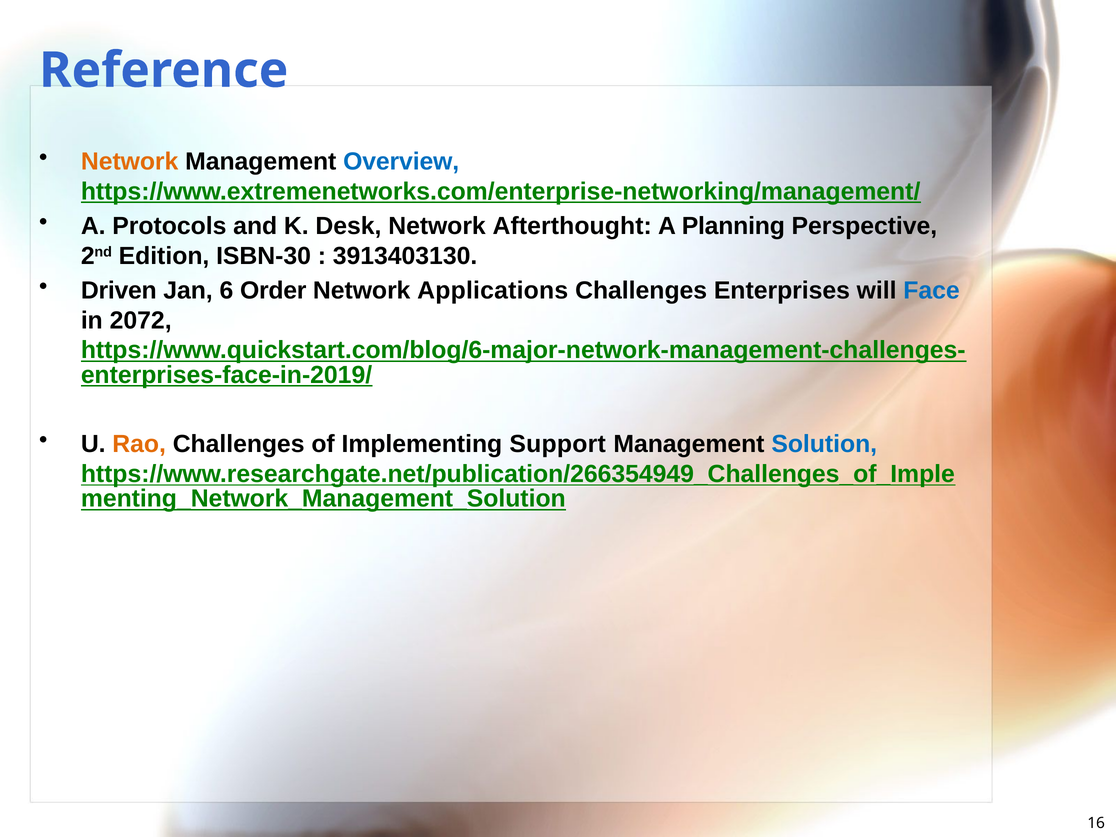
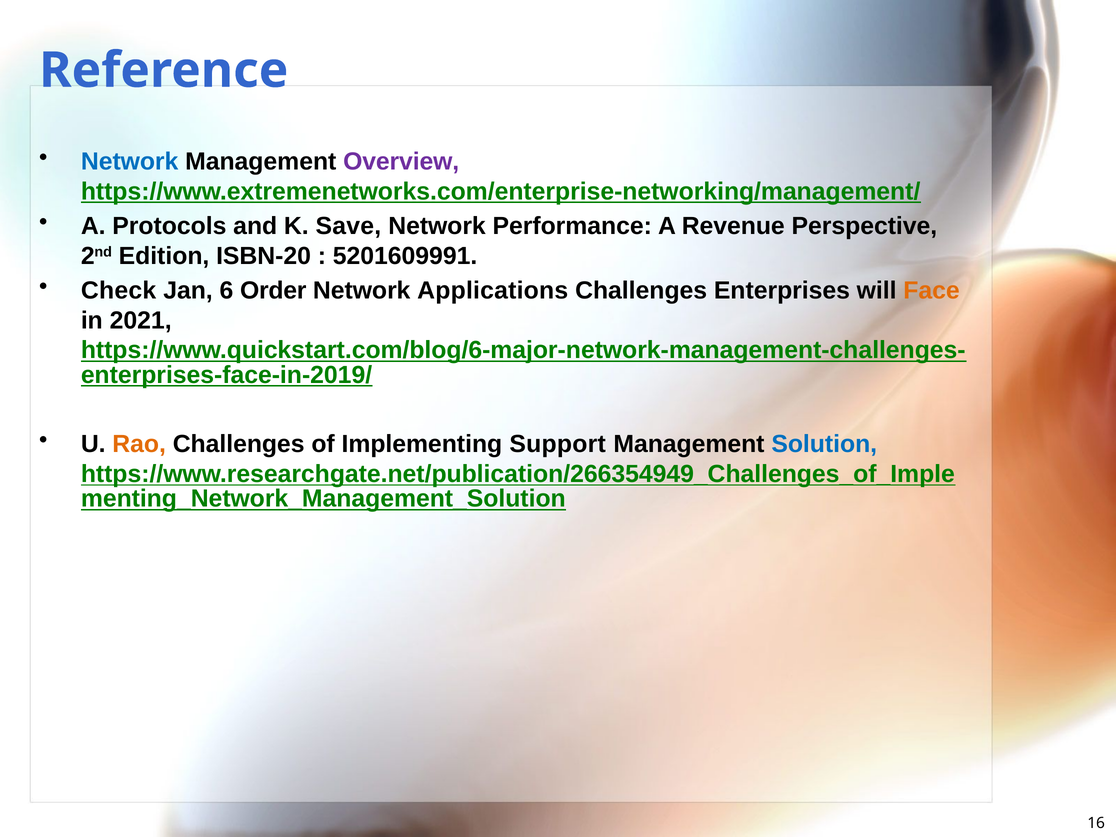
Network colour: orange -> blue (130, 162)
Overview colour: blue -> purple (401, 162)
Desk: Desk -> Save (348, 226)
Afterthought: Afterthought -> Performance (572, 226)
Planning: Planning -> Revenue (733, 226)
ISBN-30: ISBN-30 -> ISBN-20 (264, 256)
3913403130: 3913403130 -> 5201609991 (405, 256)
Driven: Driven -> Check (119, 291)
Face colour: blue -> orange (932, 291)
2072: 2072 -> 2021 (141, 320)
